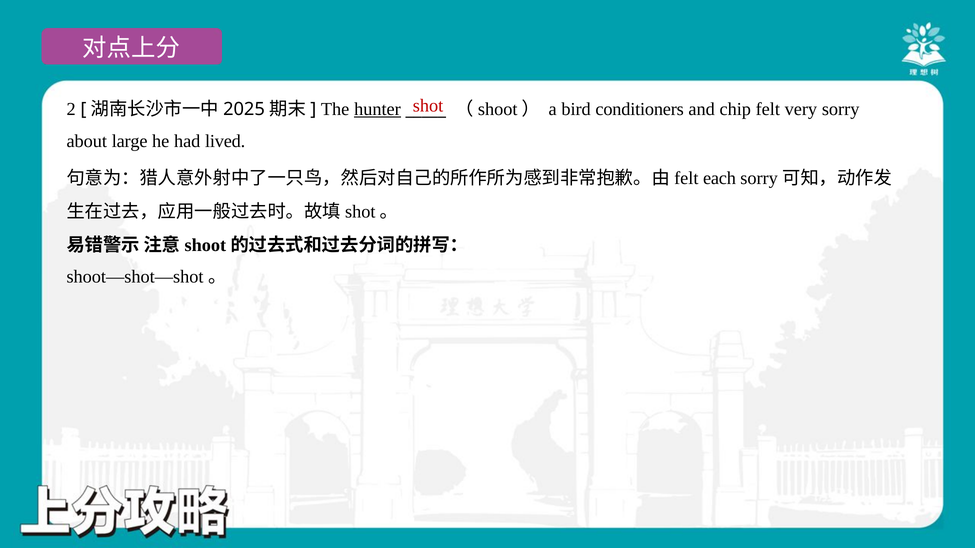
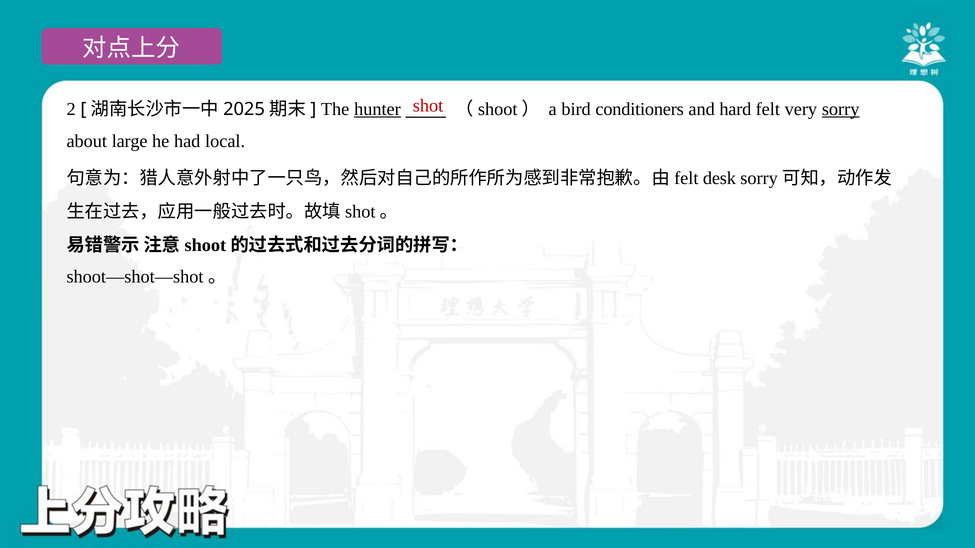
chip: chip -> hard (735, 109)
sorry underline: none -> present (841, 109)
lived: lived -> local (225, 142)
each: each -> desk (719, 179)
